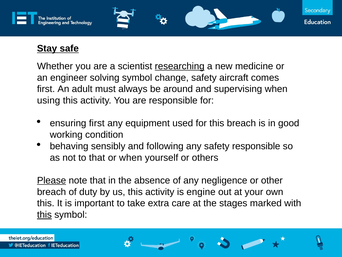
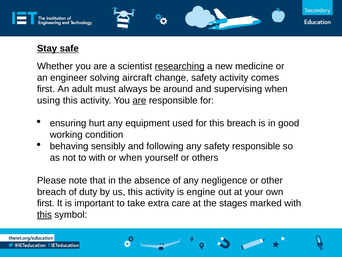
solving symbol: symbol -> aircraft (137, 77)
safety aircraft: aircraft -> activity (234, 77)
are underline: none -> present (139, 100)
ensuring first: first -> hurt (97, 123)
to that: that -> with (97, 157)
Please underline: present -> none (52, 180)
this: this -> first (46, 203)
